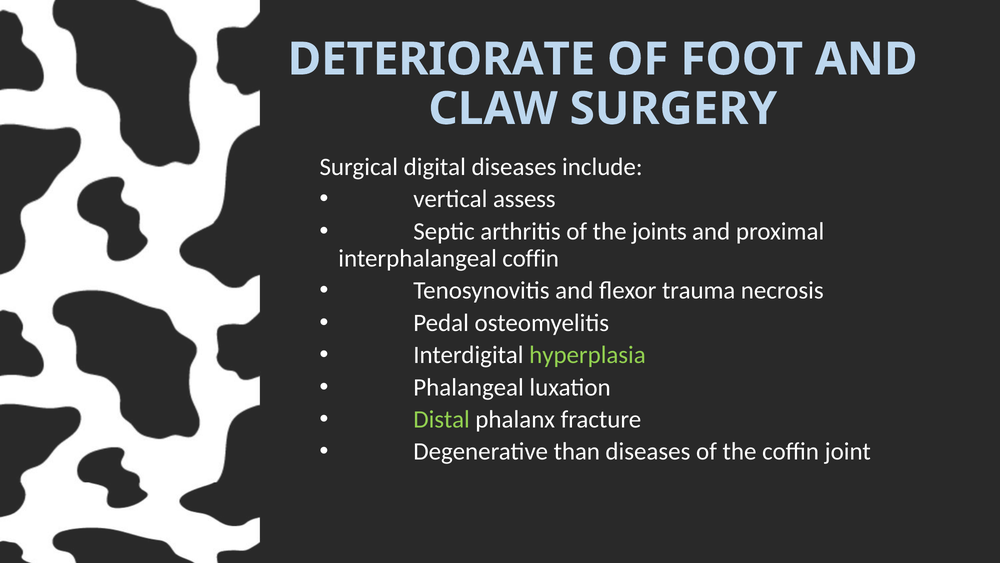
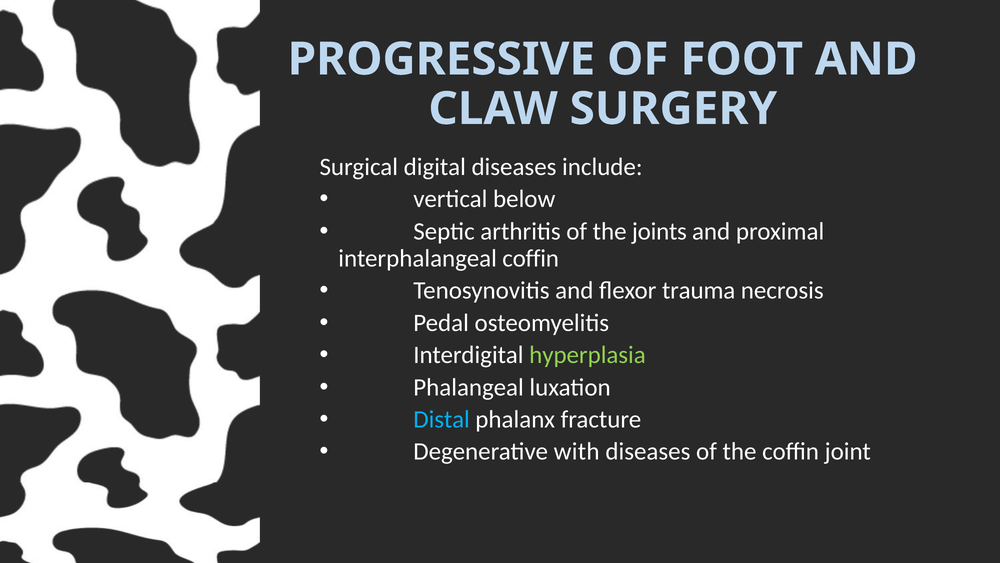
DETERIORATE: DETERIORATE -> PROGRESSIVE (441, 59)
assess: assess -> below (524, 199)
Distal colour: light green -> light blue (442, 419)
than: than -> with (577, 451)
